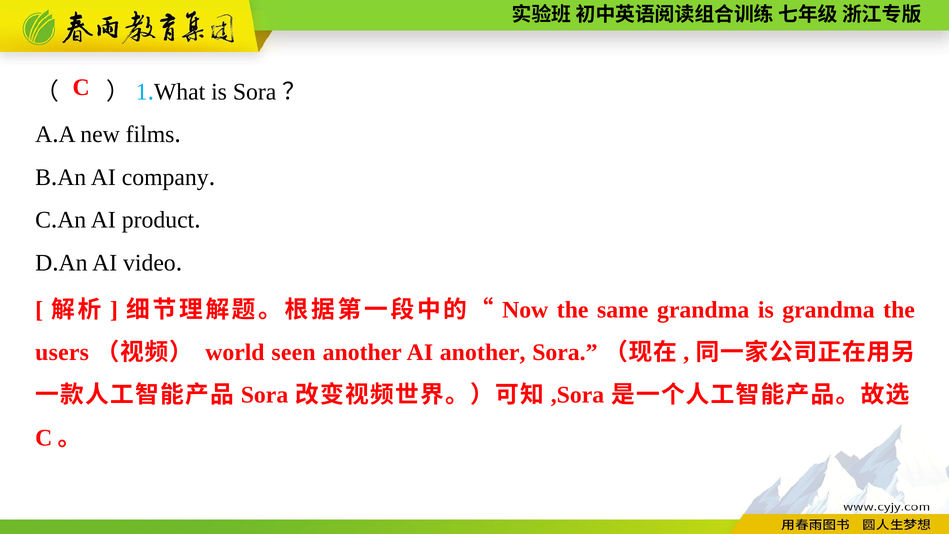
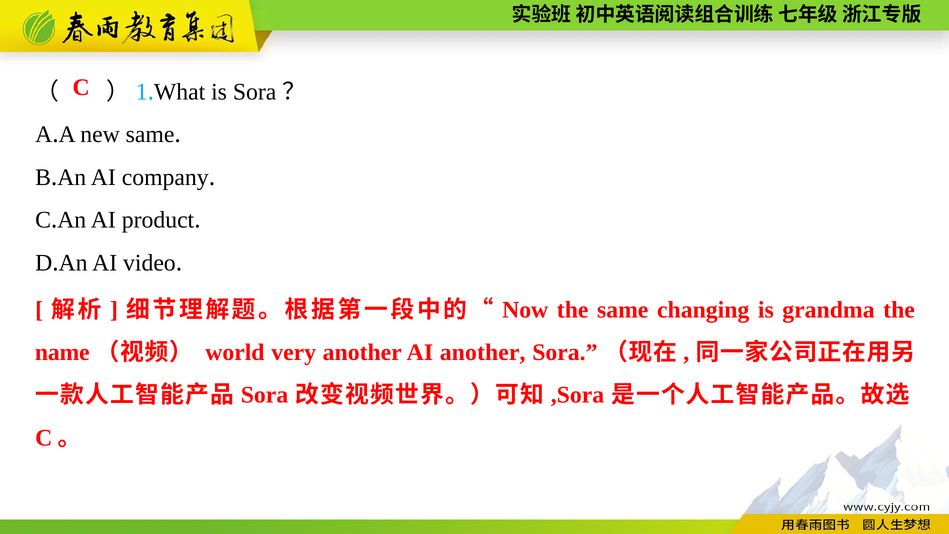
new films: films -> same (150, 135)
same grandma: grandma -> changing (703, 310)
users: users -> name (62, 352)
seen: seen -> very (294, 352)
